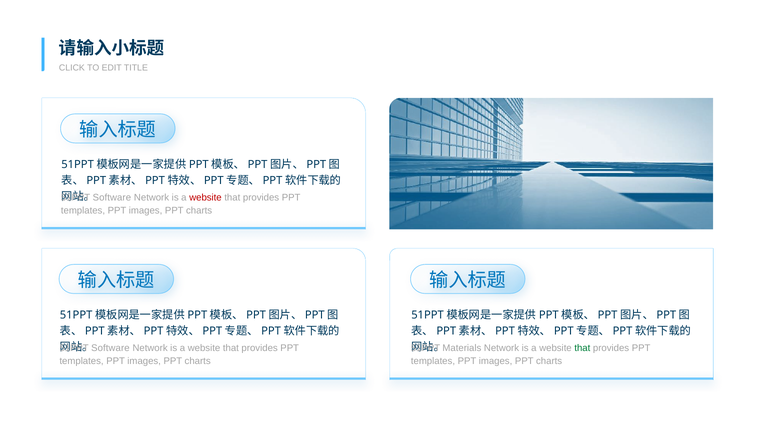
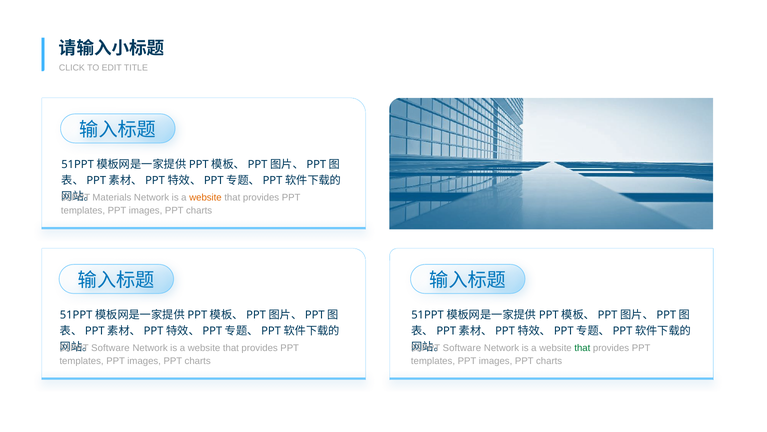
Software: Software -> Materials (112, 197)
website colour: red -> orange (205, 197)
Materials: Materials -> Software (462, 348)
